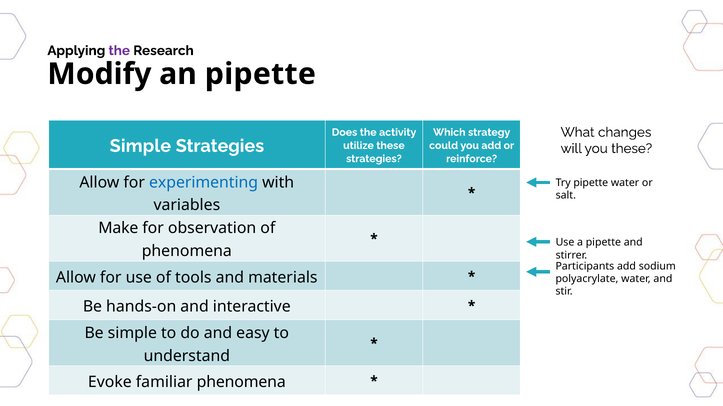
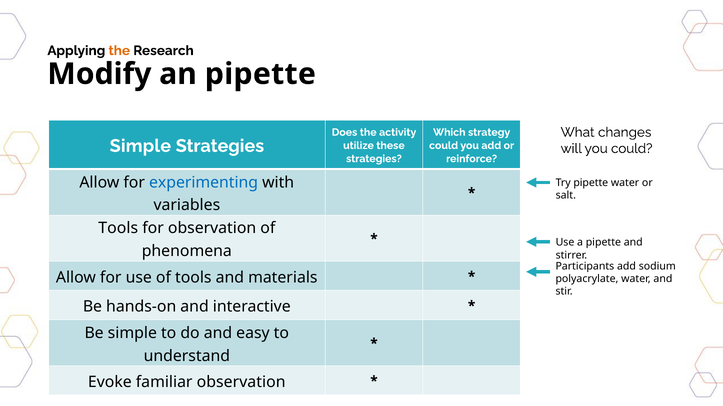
the colour: purple -> orange (119, 51)
you these: these -> could (632, 149)
Make: Make -> Tools (118, 229)
familiar phenomena: phenomena -> observation (241, 383)
